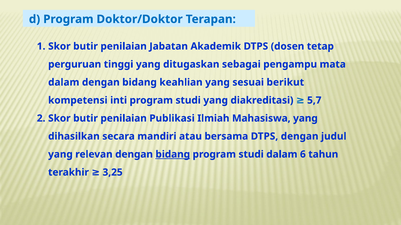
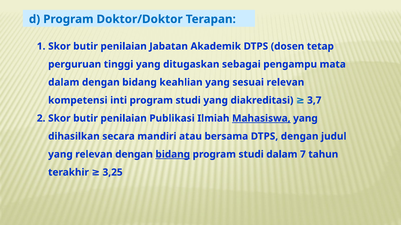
sesuai berikut: berikut -> relevan (285, 82)
5,7: 5,7 -> 3,7 (314, 101)
Mahasiswa underline: none -> present (261, 119)
6: 6 -> 7 (303, 155)
